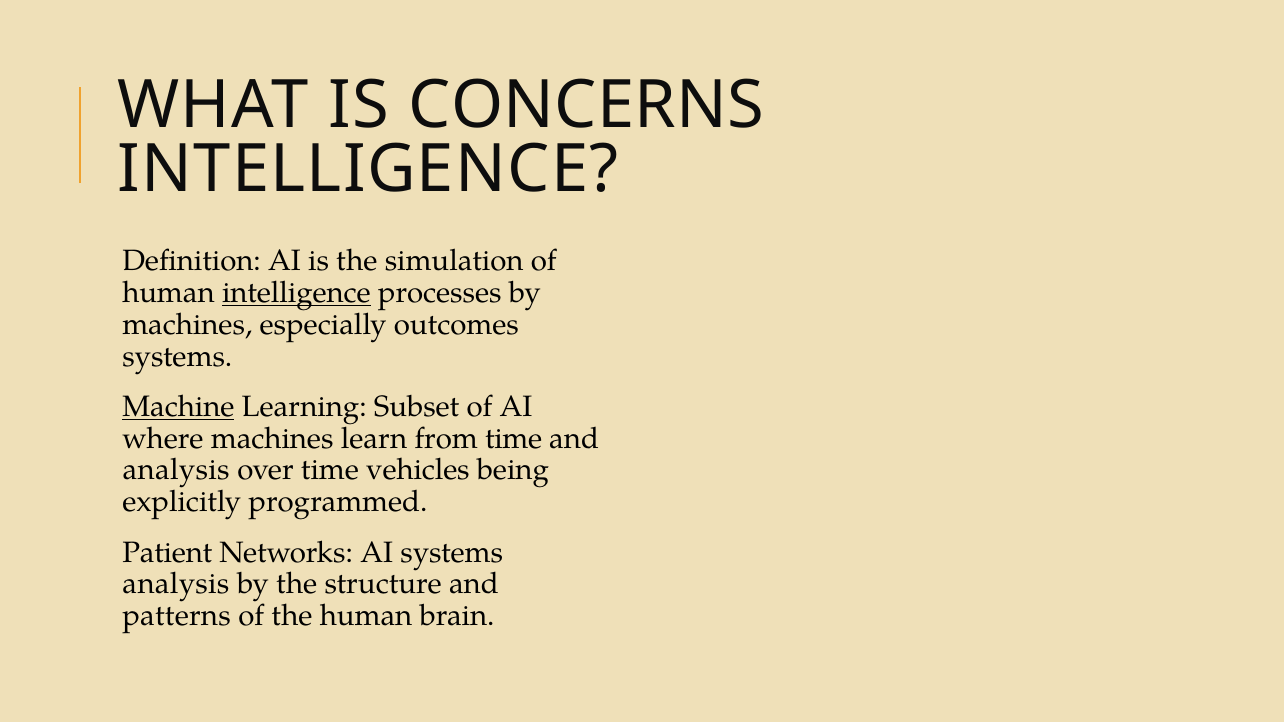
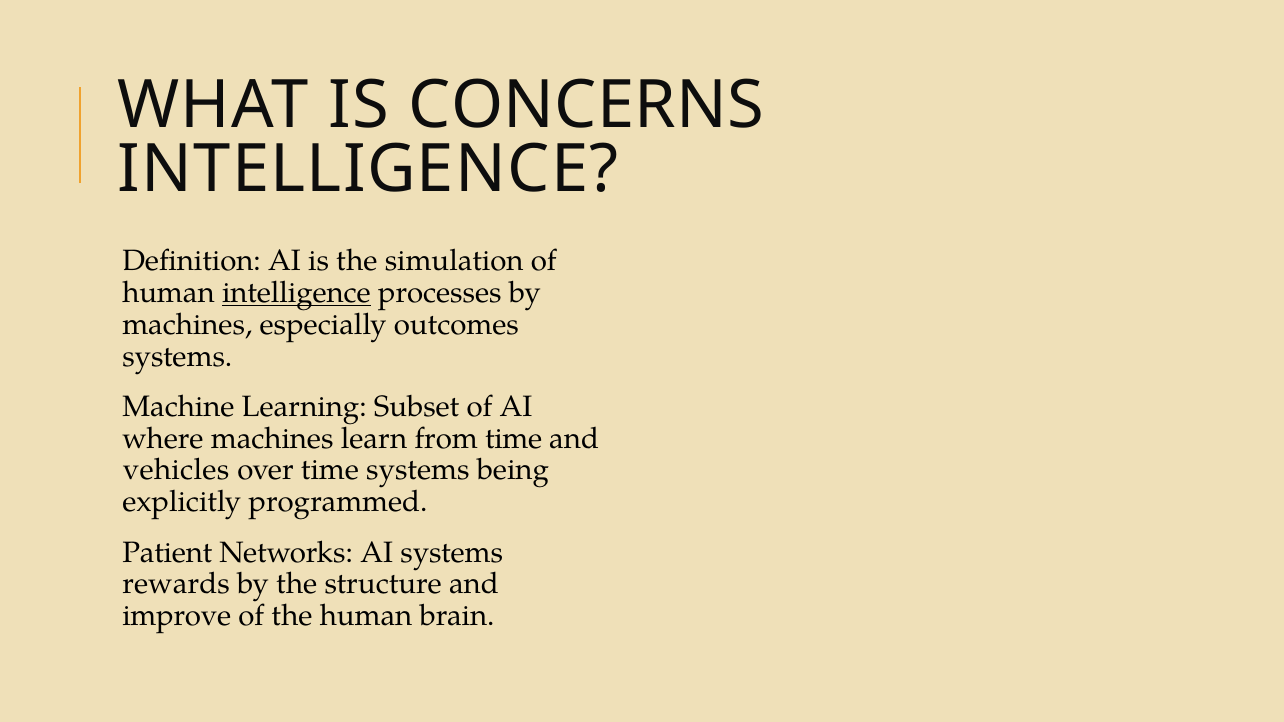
Machine underline: present -> none (178, 407)
analysis: analysis -> vehicles (176, 470)
time vehicles: vehicles -> systems (418, 470)
analysis: analysis -> rewards (176, 584)
patterns: patterns -> improve (177, 616)
